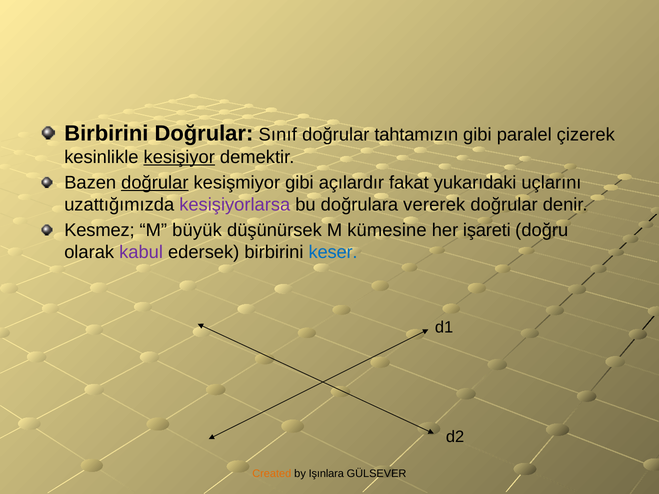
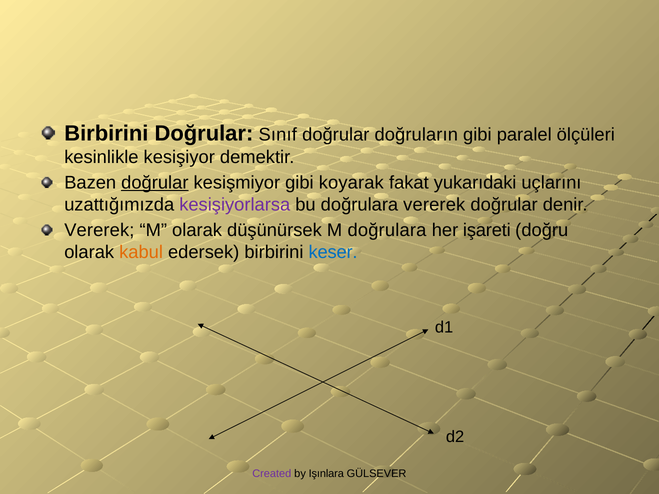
tahtamızın: tahtamızın -> doğruların (416, 135)
çizerek: çizerek -> ölçüleri (586, 135)
kesişiyor underline: present -> none (179, 157)
açılardır: açılardır -> koyarak (351, 183)
Kesmez: Kesmez -> Vererek (99, 230)
M büyük: büyük -> olarak (197, 230)
M kümesine: kümesine -> doğrulara (387, 230)
kabul colour: purple -> orange (141, 252)
Created colour: orange -> purple (272, 474)
